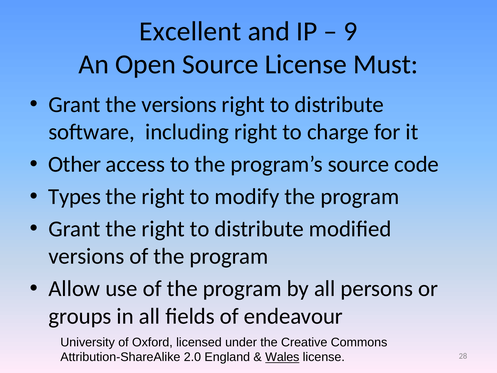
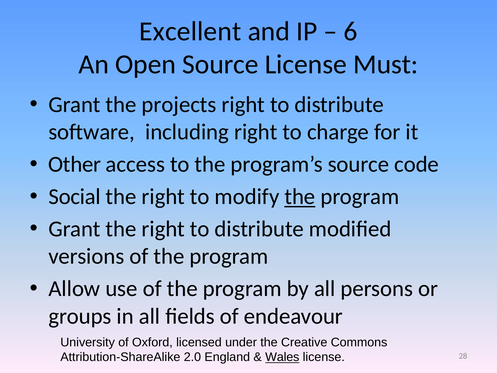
9: 9 -> 6 (350, 31)
the versions: versions -> projects (179, 105)
Types: Types -> Social (75, 197)
the underline: none -> present (300, 197)
